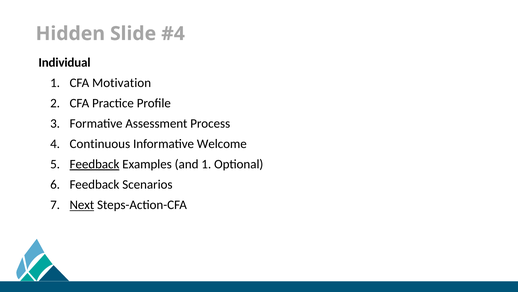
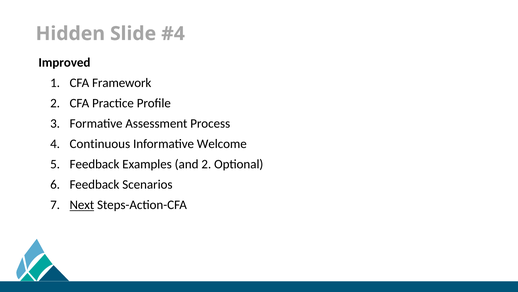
Individual: Individual -> Improved (64, 62)
Motivation: Motivation -> Framework (122, 83)
Feedback underline: present -> none (95, 164)
and 1: 1 -> 2 (206, 164)
